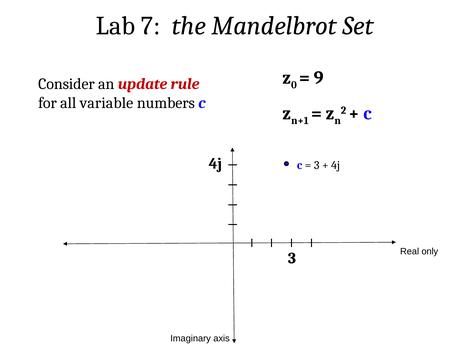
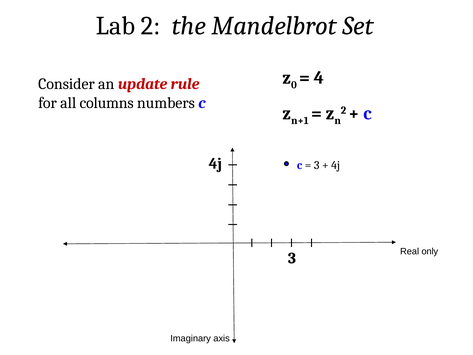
Lab 7: 7 -> 2 (151, 26)
9: 9 -> 4 (319, 78)
variable: variable -> columns (107, 103)
